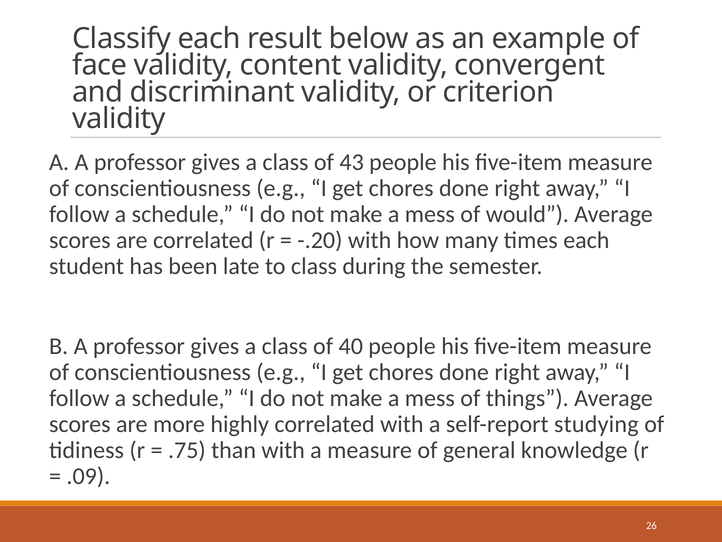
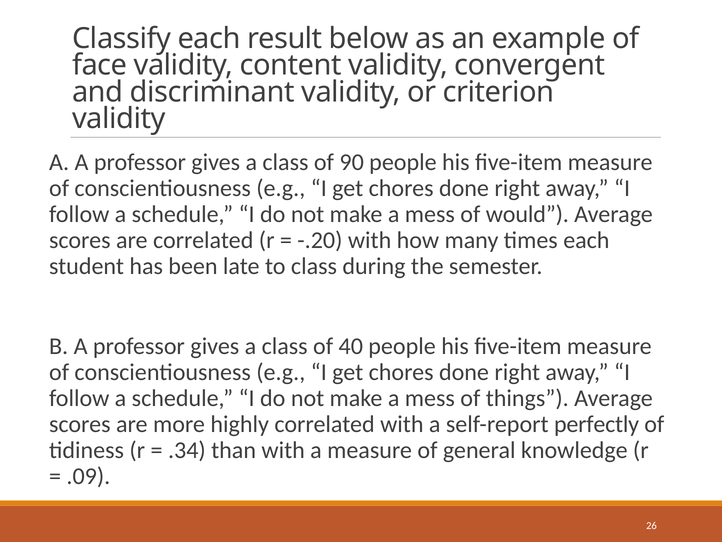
43: 43 -> 90 (352, 162)
studying: studying -> perfectly (597, 424)
.75: .75 -> .34 (187, 450)
